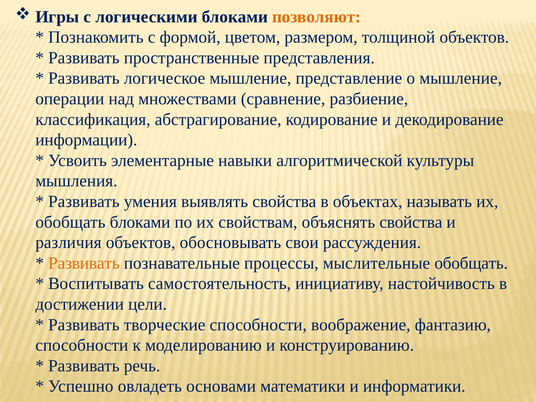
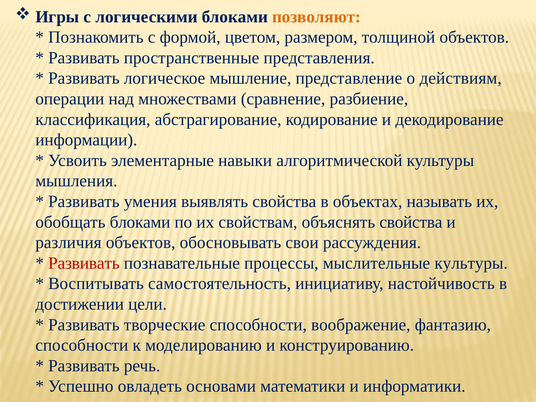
о мышление: мышление -> действиям (461, 78)
Развивать colour: orange -> red (84, 263)
мыслительные обобщать: обобщать -> культуры (471, 263)
